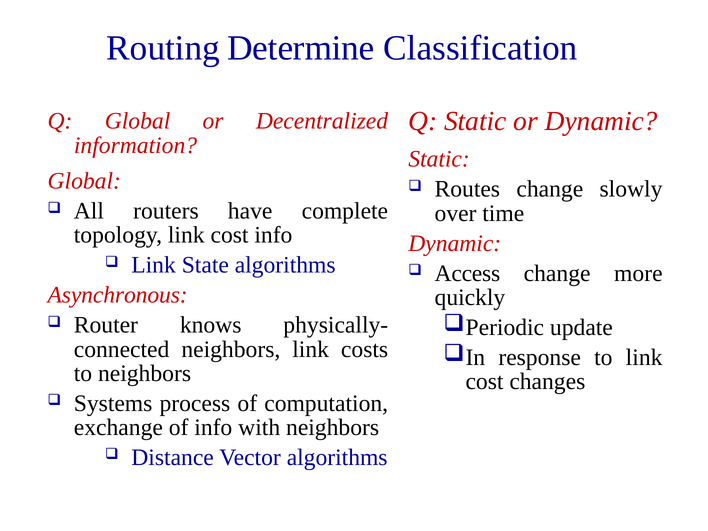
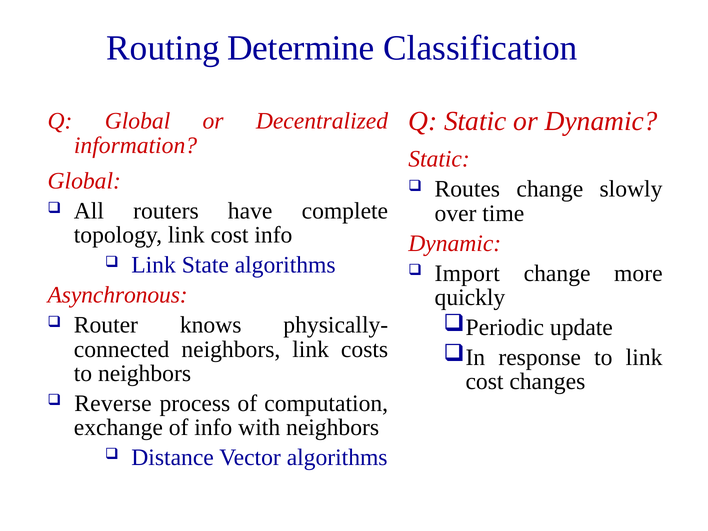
Access: Access -> Import (467, 273)
Systems: Systems -> Reverse (113, 403)
